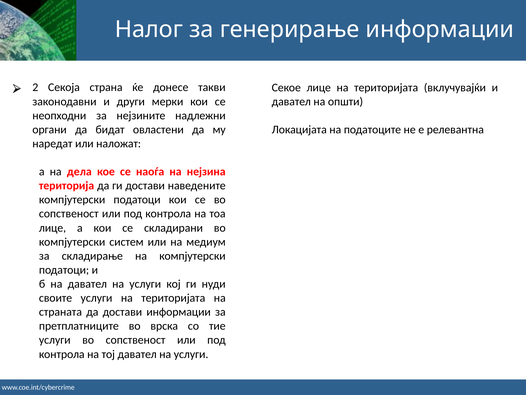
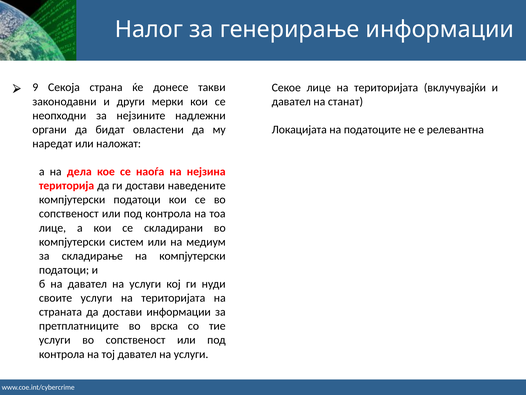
2: 2 -> 9 (35, 87)
општи: општи -> станат (345, 101)
